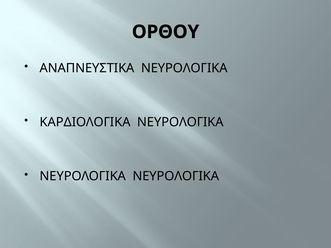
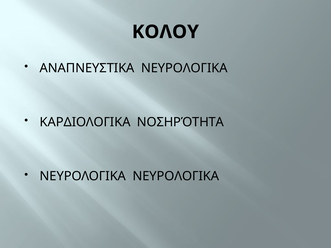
ΟΡΘΟΥ: ΟΡΘΟΥ -> ΚΟΛΟΥ (165, 32)
ΚΑΡΔΙΟΛΟΓΙΚΑ ΝΕΥΡΟΛΟΓΙΚΑ: ΝΕΥΡΟΛΟΓΙΚΑ -> ΝΟΣΗΡΌΤΗΤΑ (180, 122)
